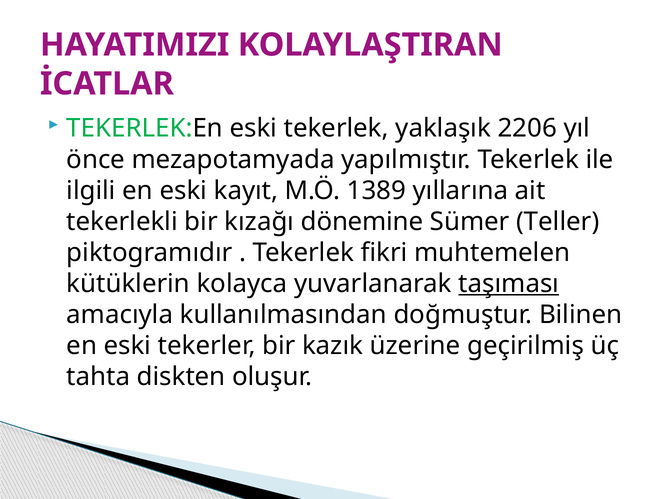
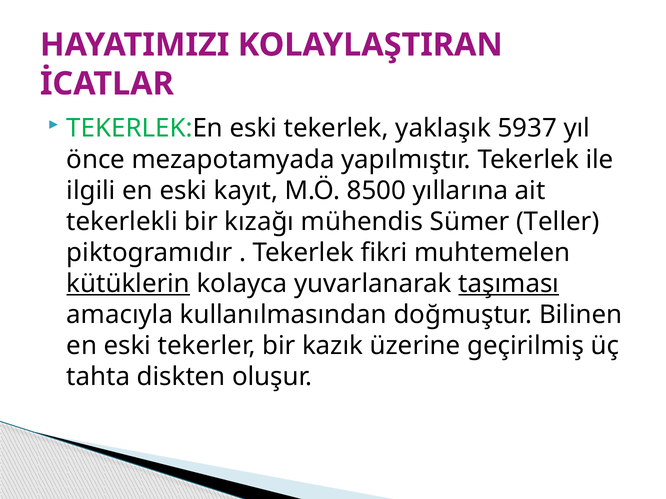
2206: 2206 -> 5937 (527, 129)
1389: 1389 -> 8500 (376, 191)
dönemine: dönemine -> mühendis (362, 222)
kütüklerin underline: none -> present (128, 284)
